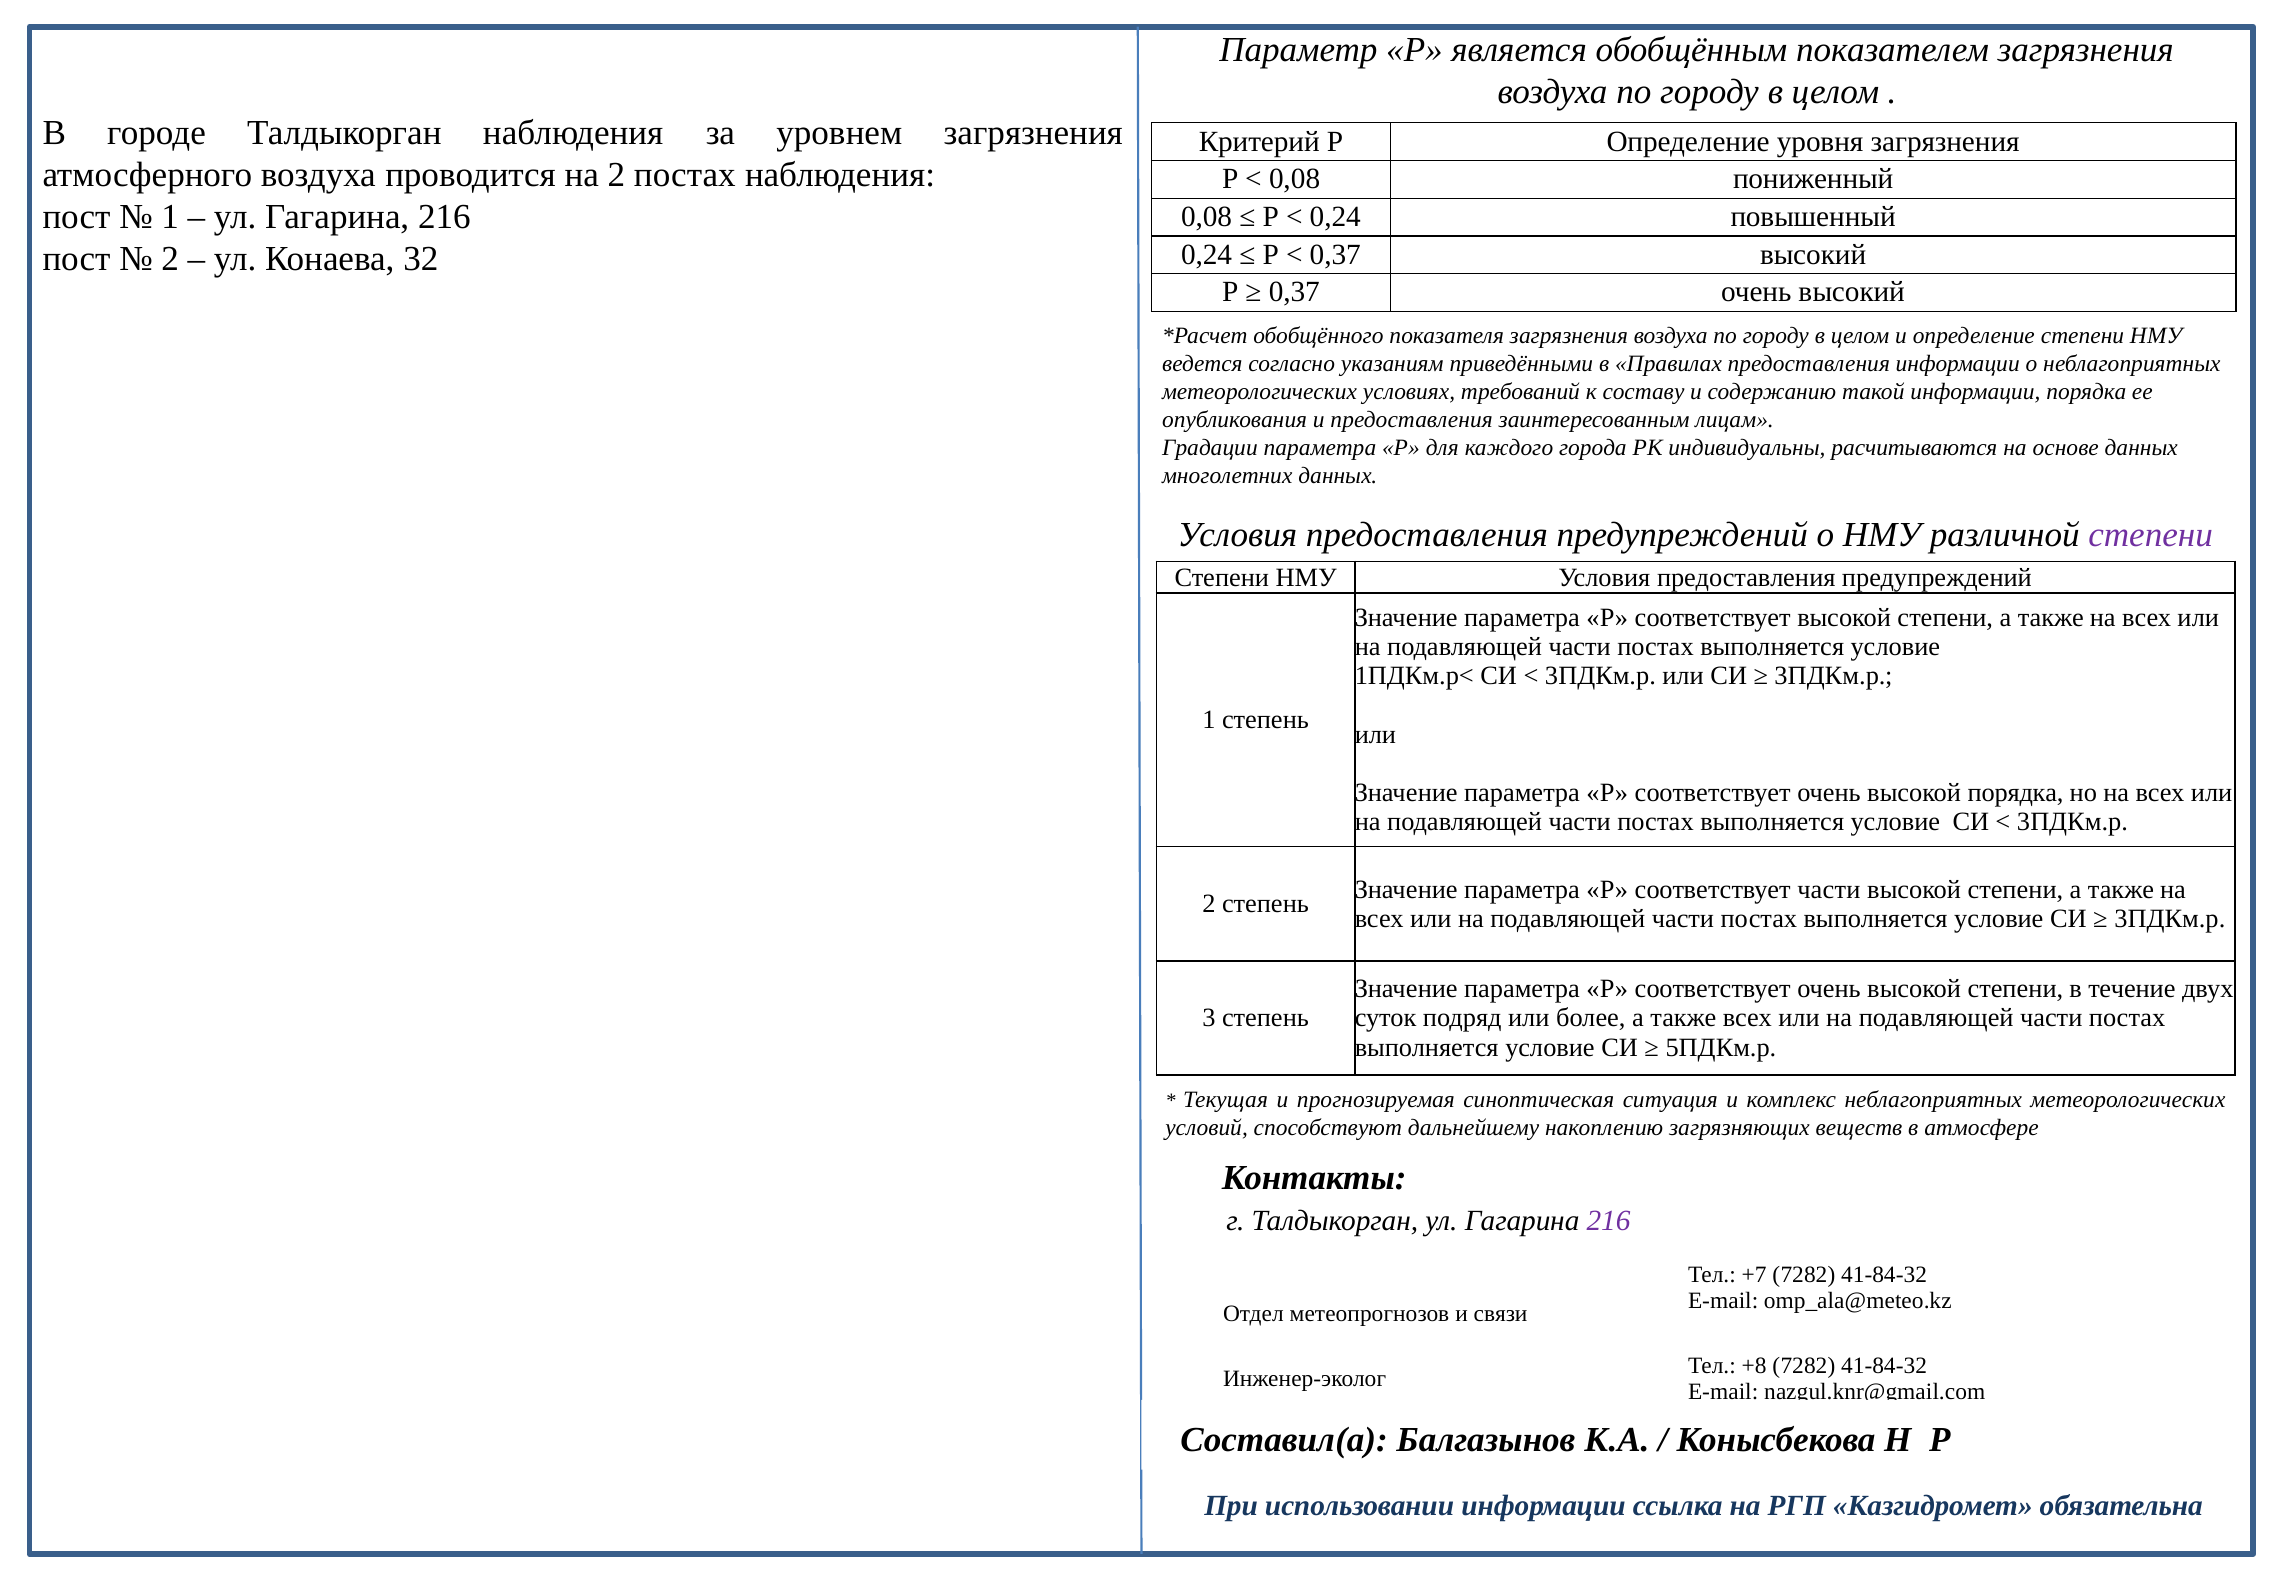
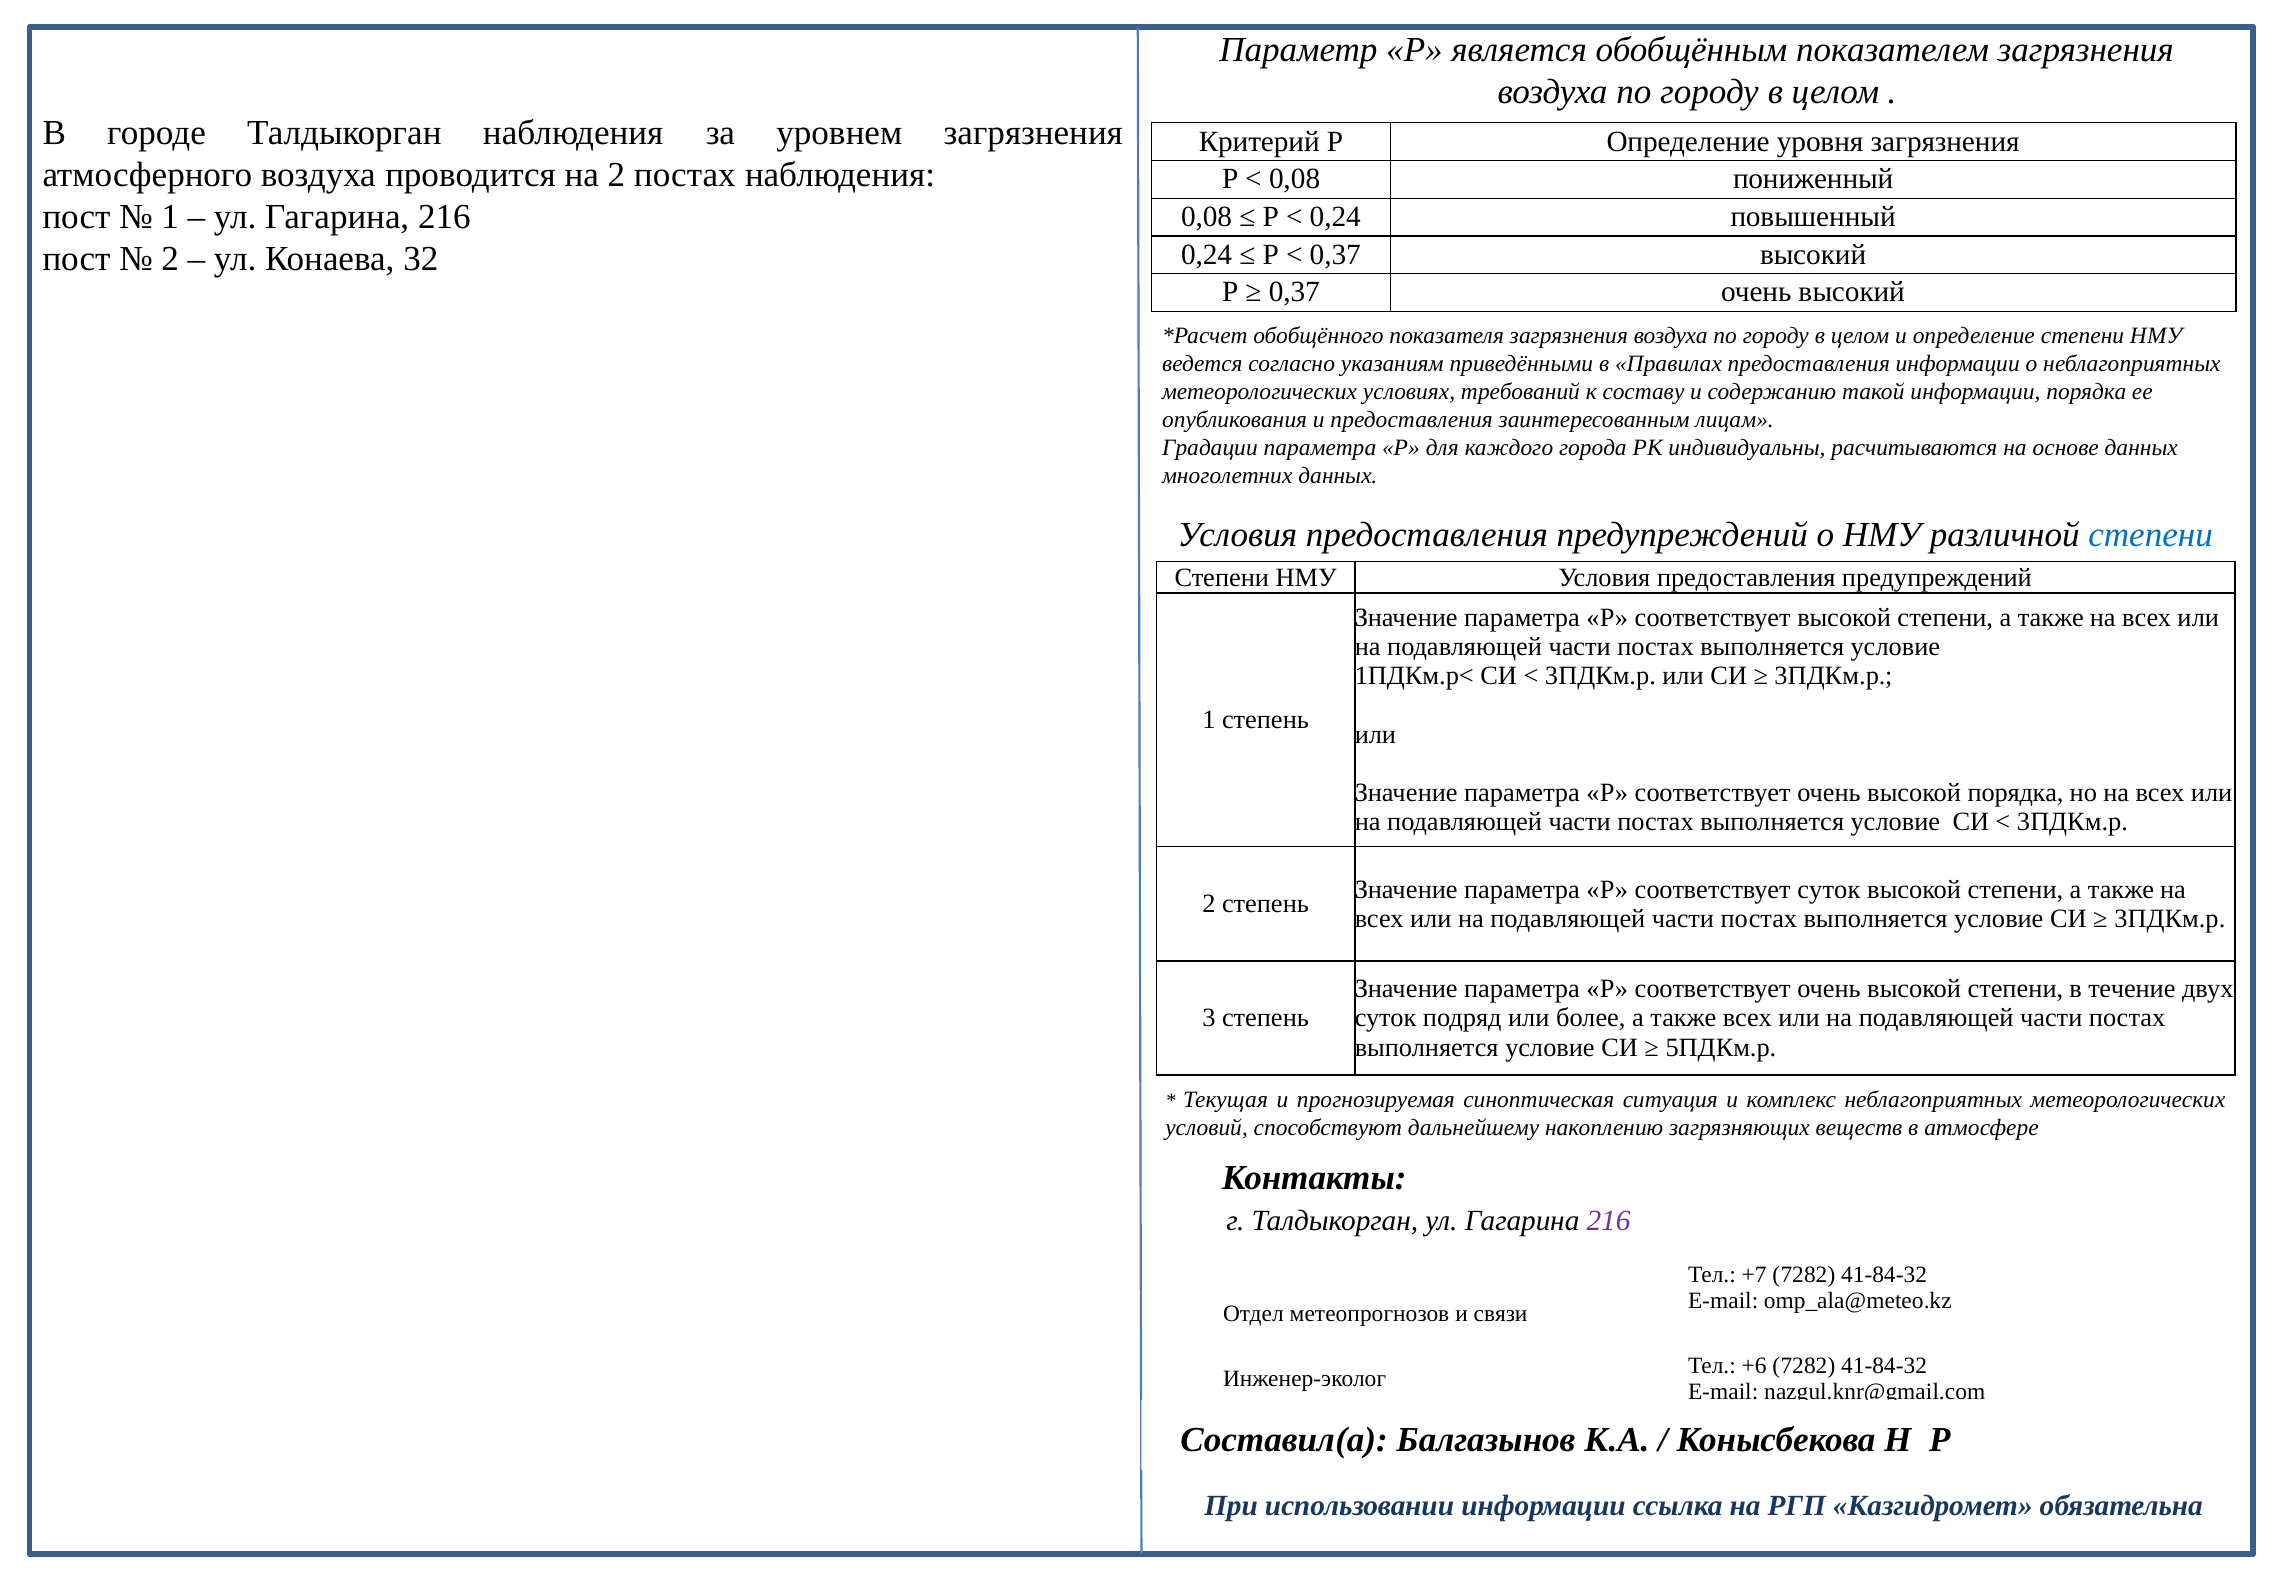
степени colour: purple -> blue (2151, 535)
соответствует части: части -> суток (1829, 889)
+8: +8 -> +6 (1754, 1365)
